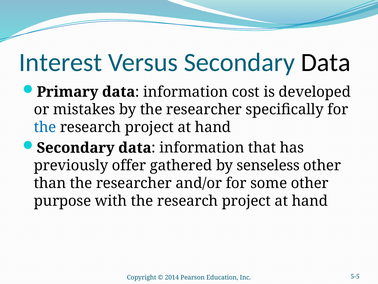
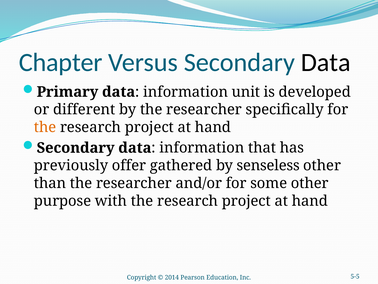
Interest: Interest -> Chapter (61, 62)
cost: cost -> unit (246, 92)
mistakes: mistakes -> different (84, 109)
the colour: blue -> orange (45, 127)
